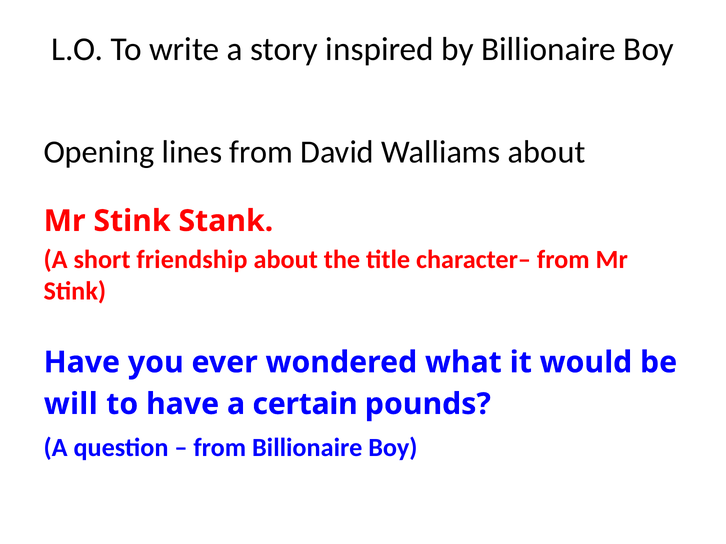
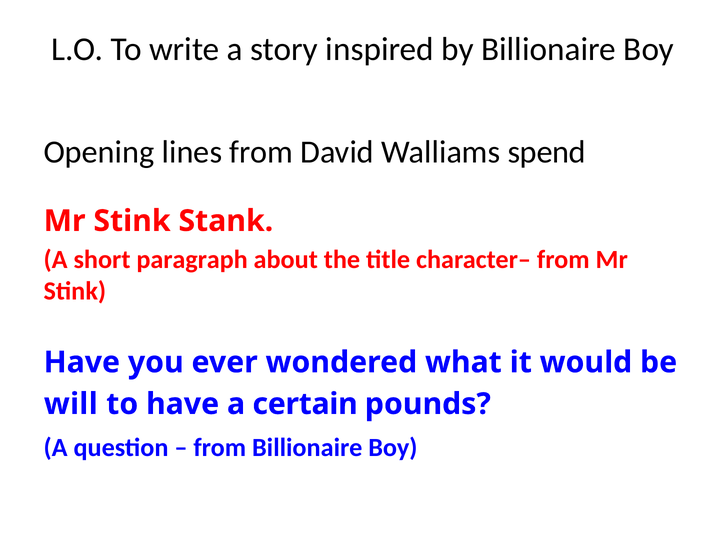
Walliams about: about -> spend (547, 152)
friendship: friendship -> paragraph (192, 260)
